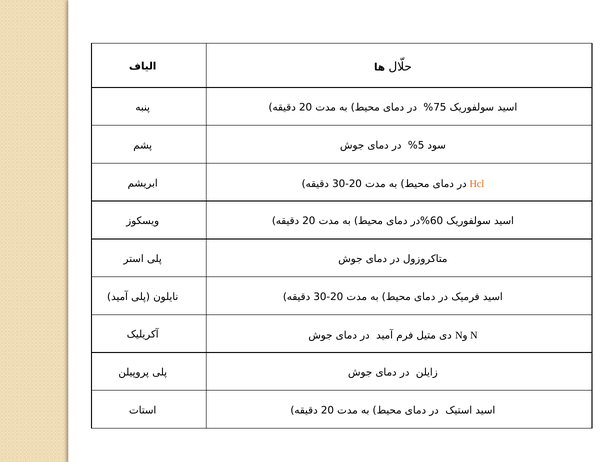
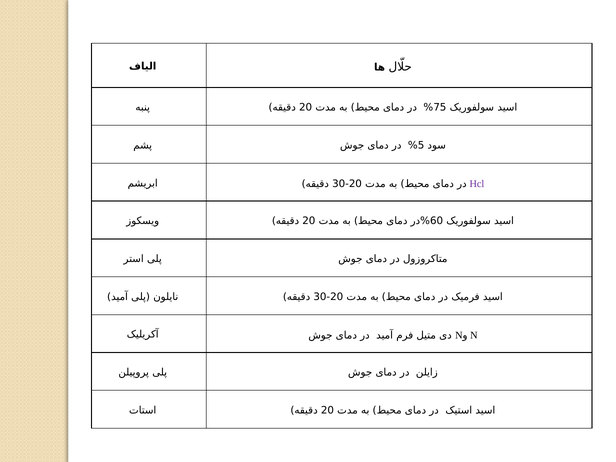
Hcl colour: orange -> purple (477, 184)
